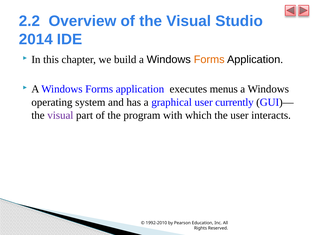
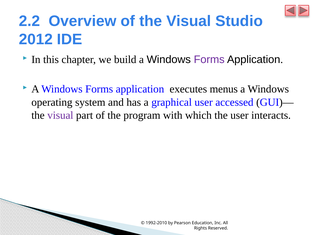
2014: 2014 -> 2012 (36, 40)
Forms colour: orange -> purple (209, 60)
currently: currently -> accessed (234, 102)
